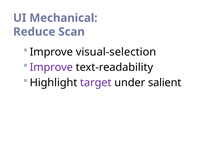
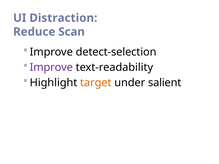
Mechanical: Mechanical -> Distraction (63, 18)
visual-selection: visual-selection -> detect-selection (116, 52)
target colour: purple -> orange (96, 83)
